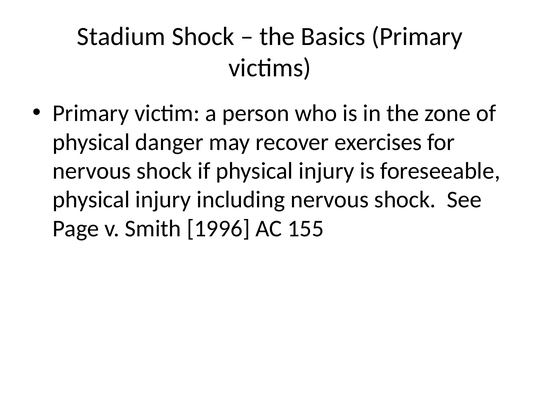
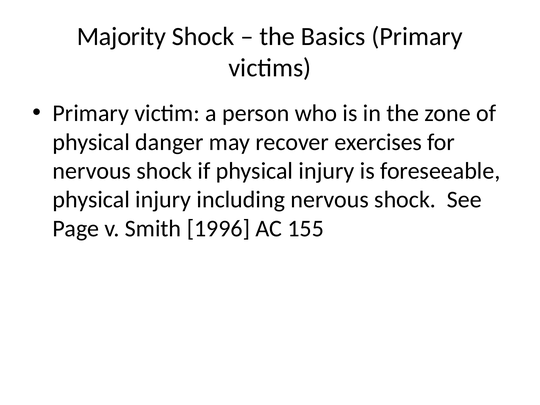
Stadium: Stadium -> Majority (121, 36)
